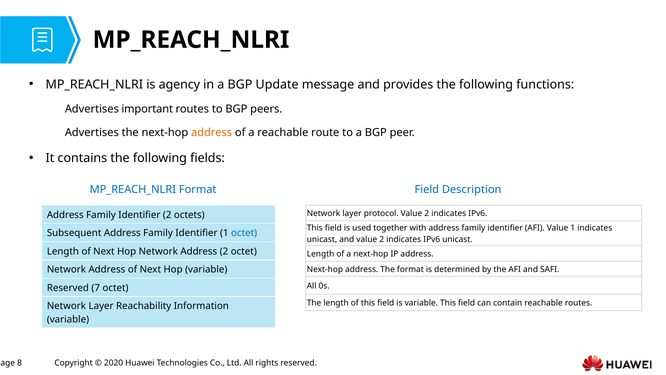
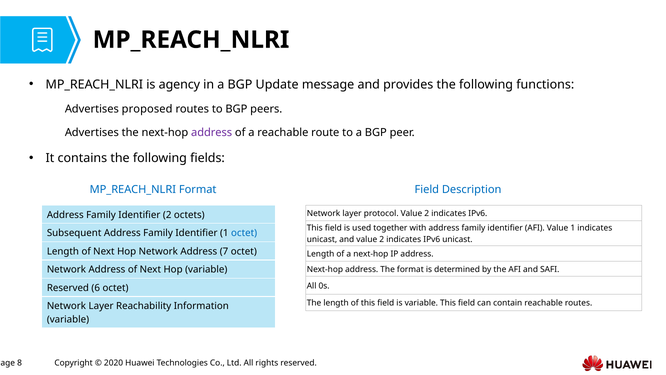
important: important -> proposed (147, 109)
address colour: orange -> purple (212, 132)
Address 2: 2 -> 7 (224, 251)
7: 7 -> 6 (96, 288)
